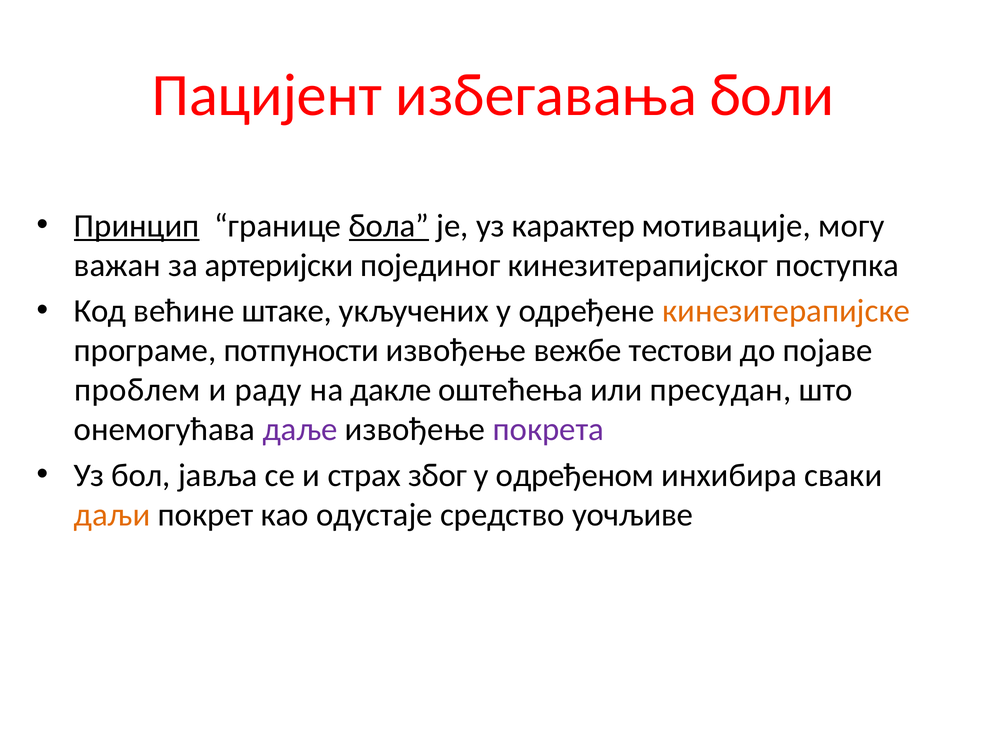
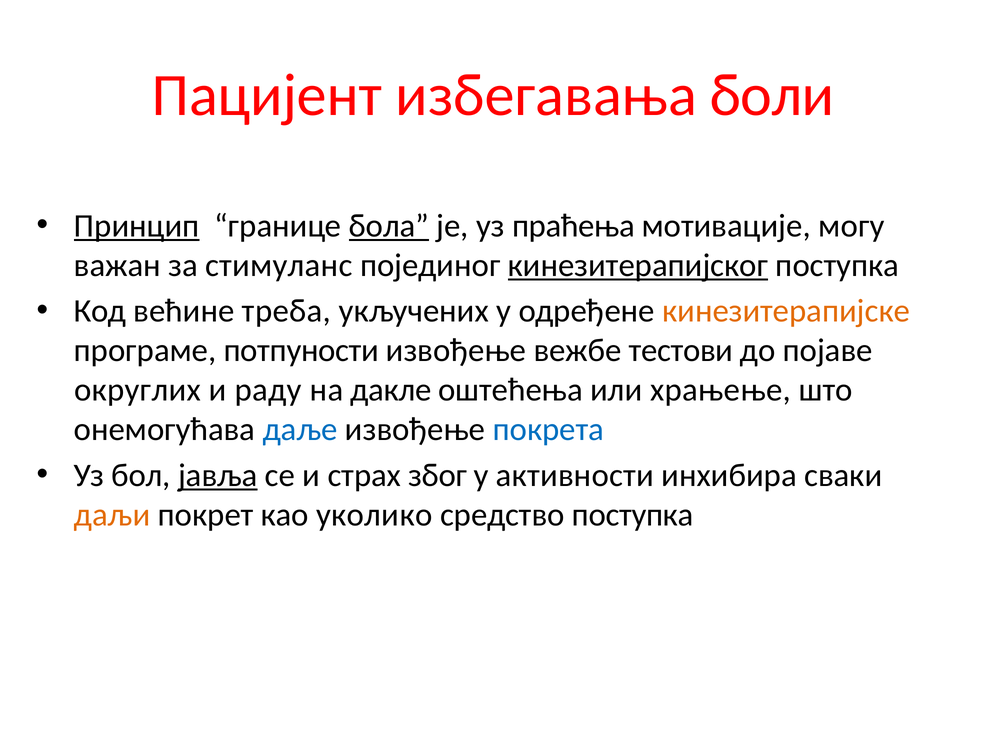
карактер: карактер -> праћења (573, 226)
артеријски: артеријски -> стимуланс (279, 265)
кинезитерапијског underline: none -> present (638, 265)
штаке: штаке -> треба (286, 311)
проблем: проблем -> округлих (137, 390)
пресудан: пресудан -> храњење (721, 390)
даље colour: purple -> blue (300, 429)
покрета colour: purple -> blue (548, 429)
јавља underline: none -> present (218, 475)
одређеном: одређеном -> активности (575, 475)
одустаје: одустаје -> уколико (374, 515)
средство уочљиве: уочљиве -> поступка (633, 515)
